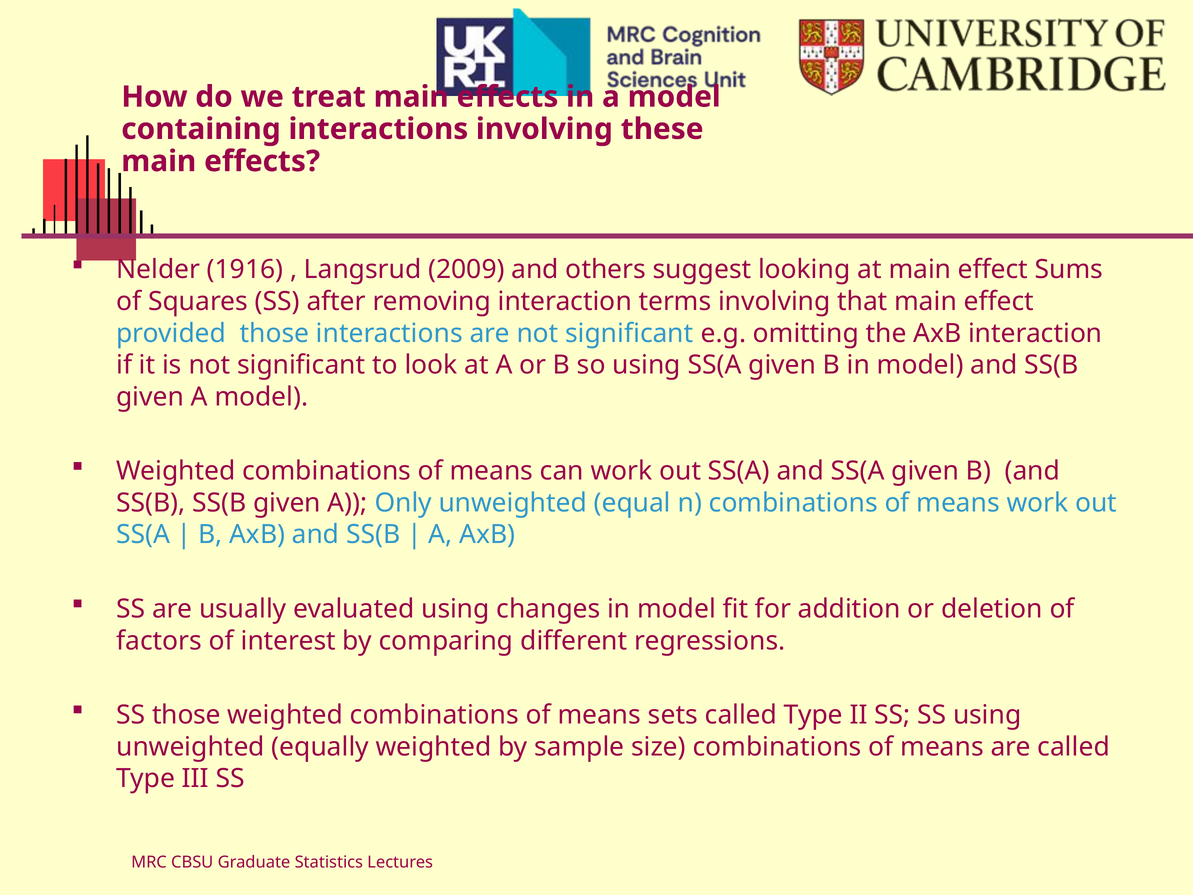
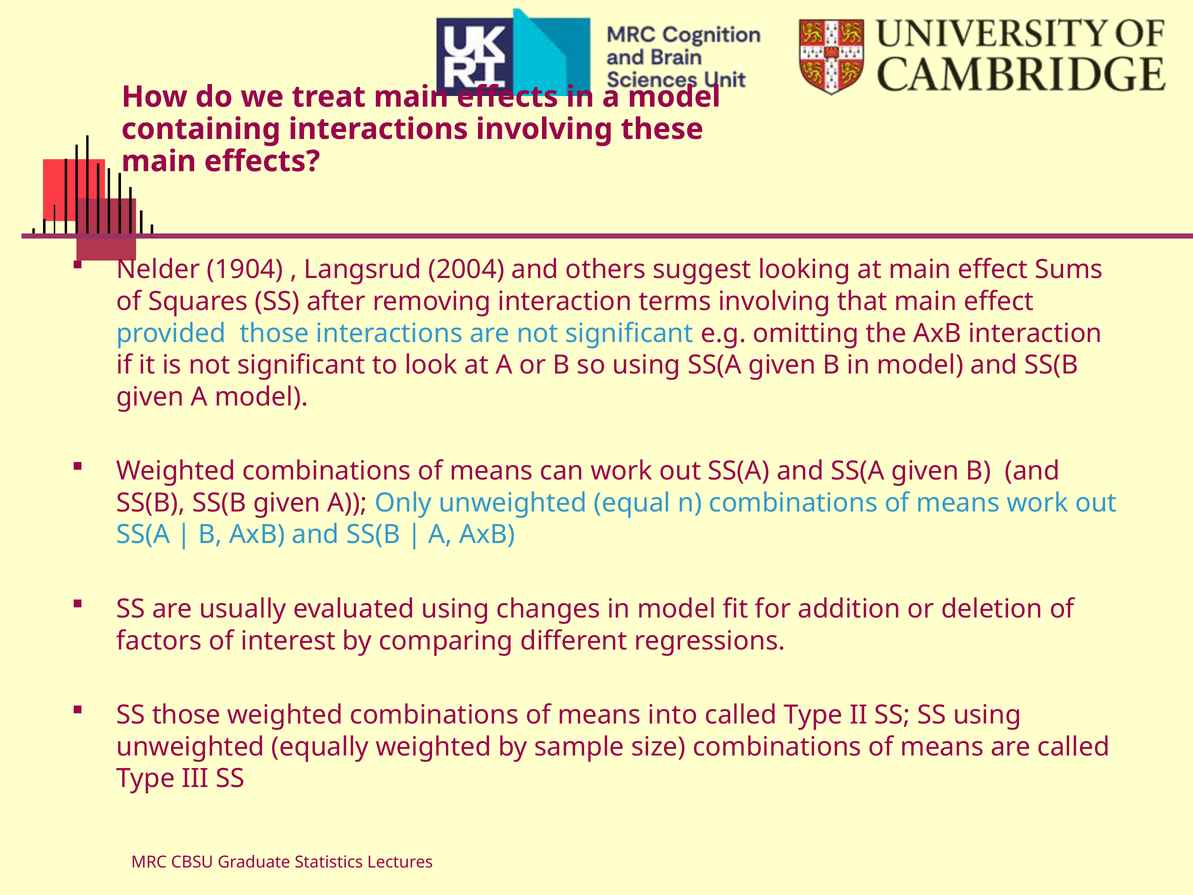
1916: 1916 -> 1904 (245, 270)
2009: 2009 -> 2004 (466, 270)
sets: sets -> into (673, 715)
